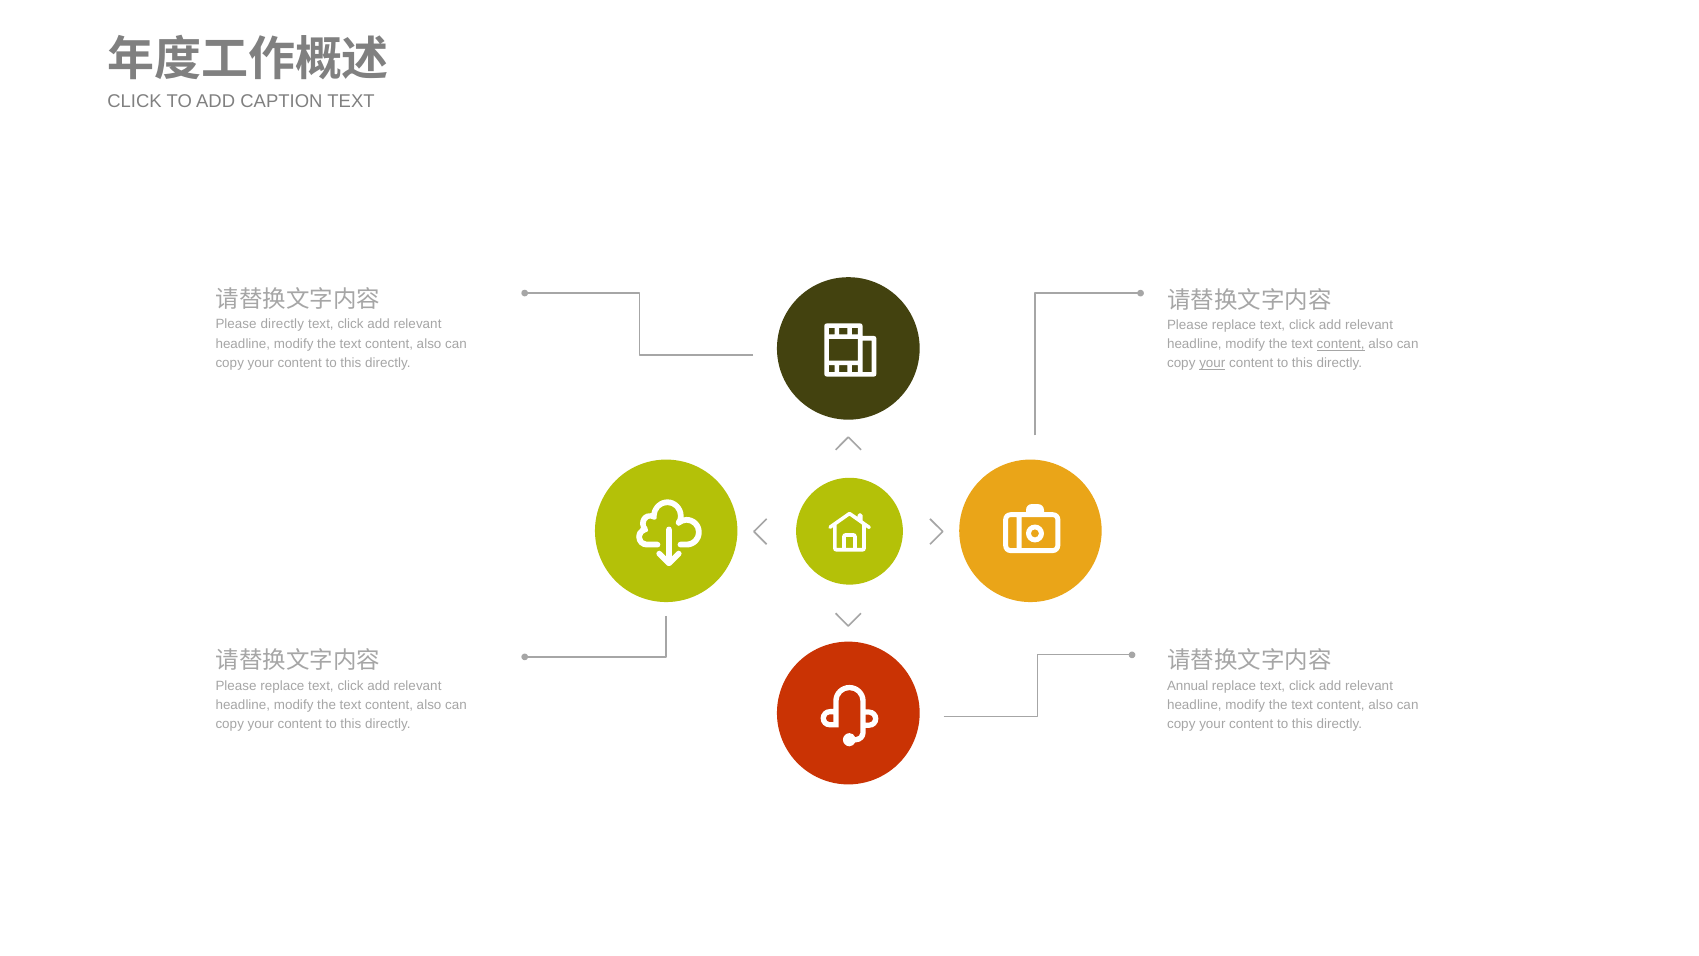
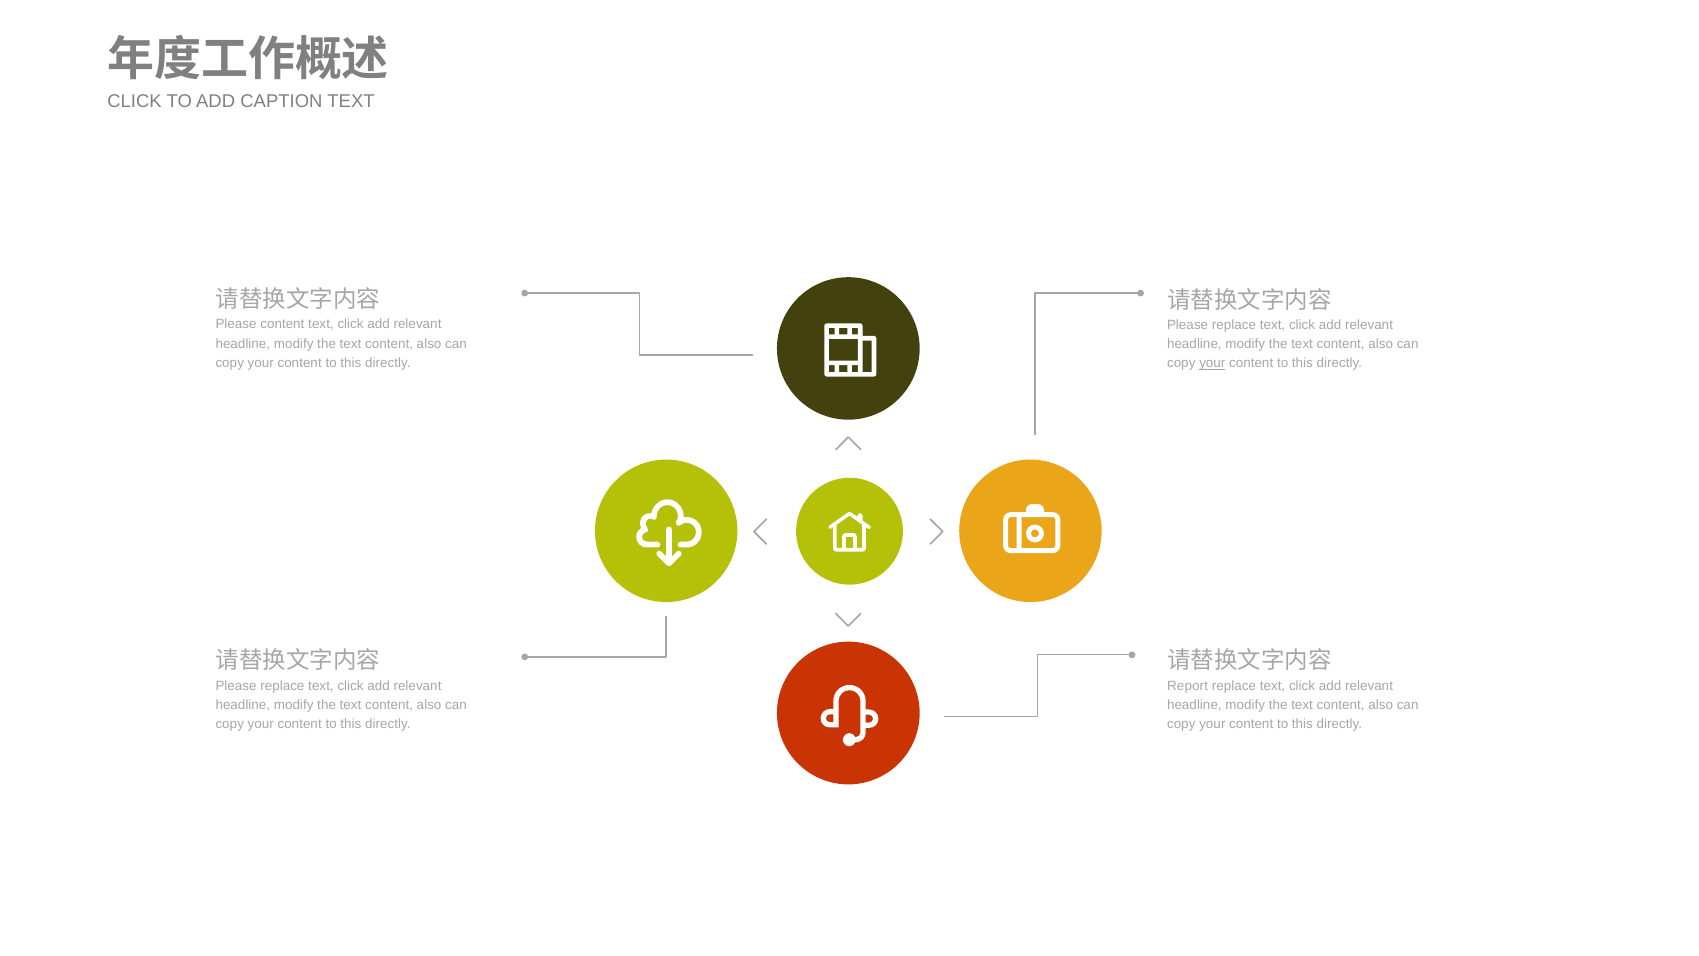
Please directly: directly -> content (282, 324)
content underline: present -> none (1341, 344)
Annual: Annual -> Report (1188, 686)
